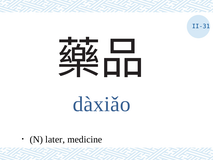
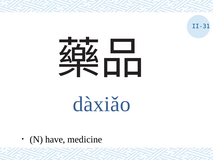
later: later -> have (55, 139)
